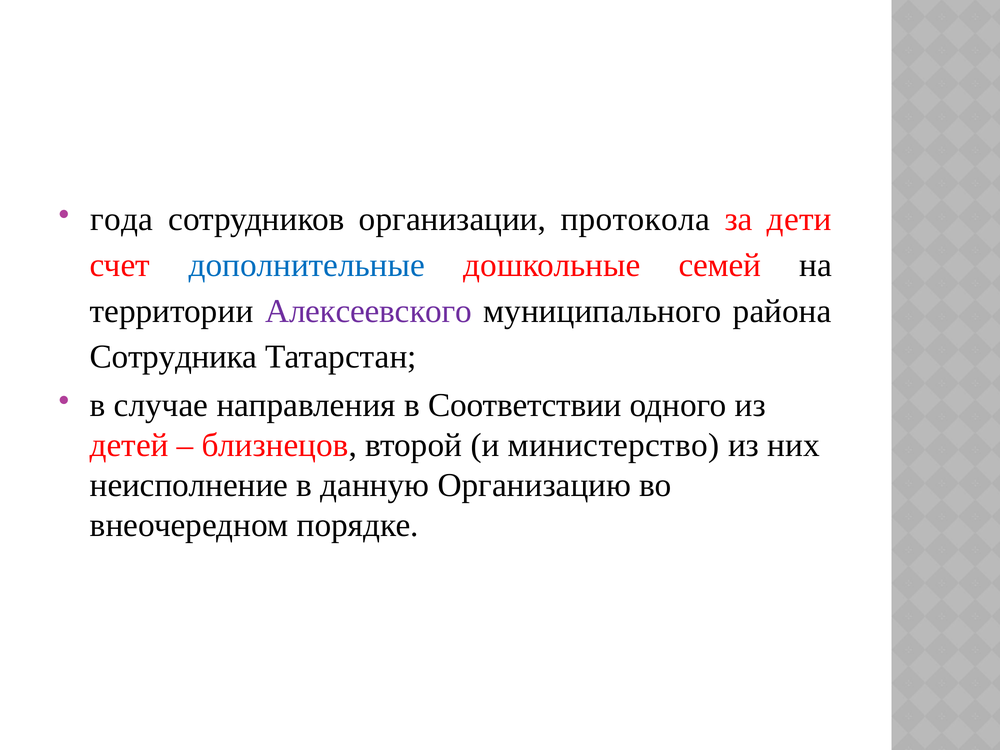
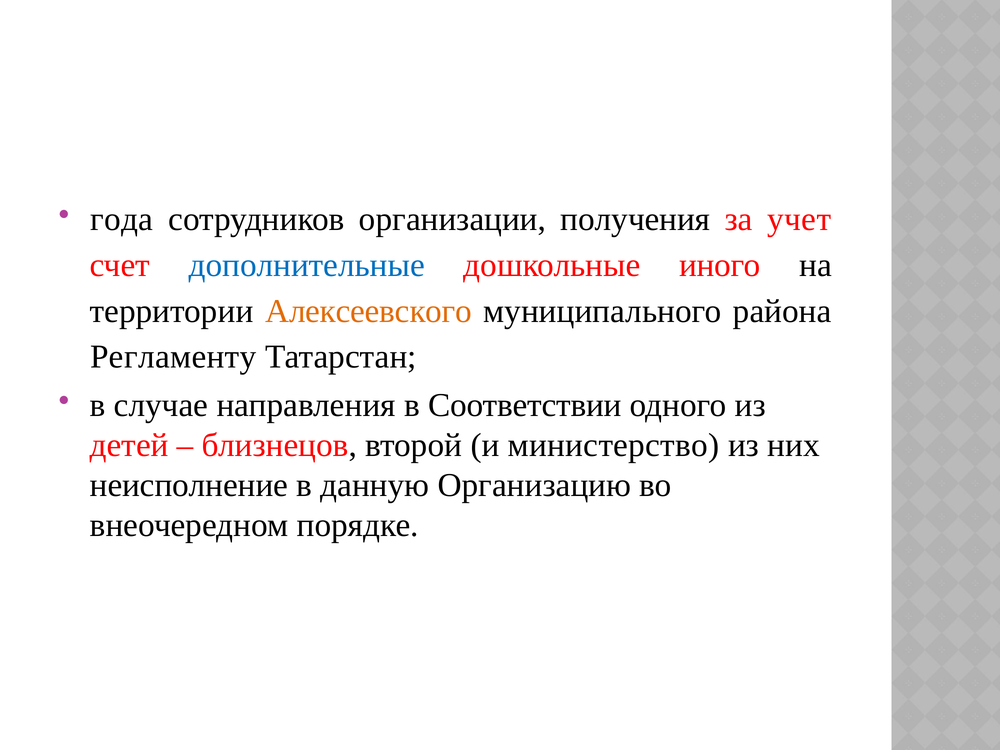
протокола: протокола -> получения (635, 219)
дети: дети -> учет (799, 219)
семей: семей -> иного (720, 265)
Алексеевского colour: purple -> orange (369, 311)
Сотрудника: Сотрудника -> Регламенту (173, 357)
